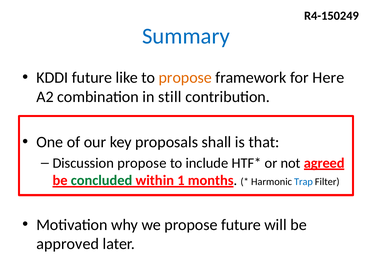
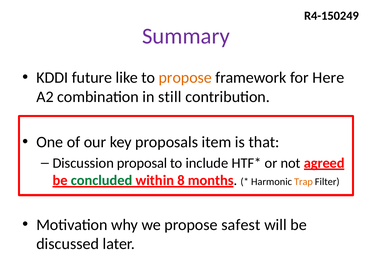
Summary colour: blue -> purple (186, 36)
shall: shall -> item (217, 142)
Discussion propose: propose -> proposal (142, 163)
1: 1 -> 8 (181, 180)
Trap colour: blue -> orange (303, 182)
propose future: future -> safest (241, 225)
approved: approved -> discussed (68, 244)
